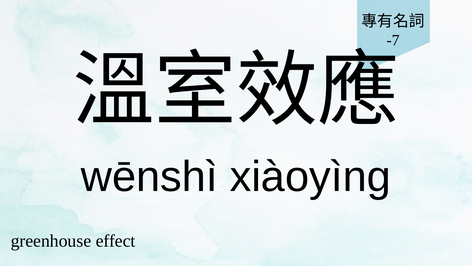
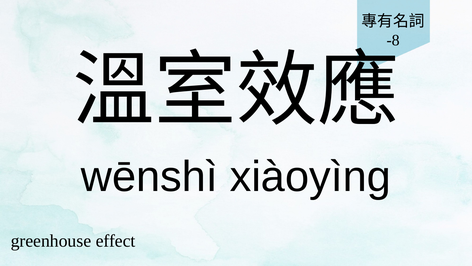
-7: -7 -> -8 (393, 40)
